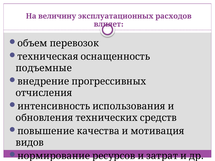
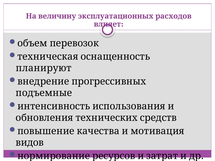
подъемные: подъемные -> планируют (44, 68)
отчисления: отчисления -> подъемные (44, 93)
